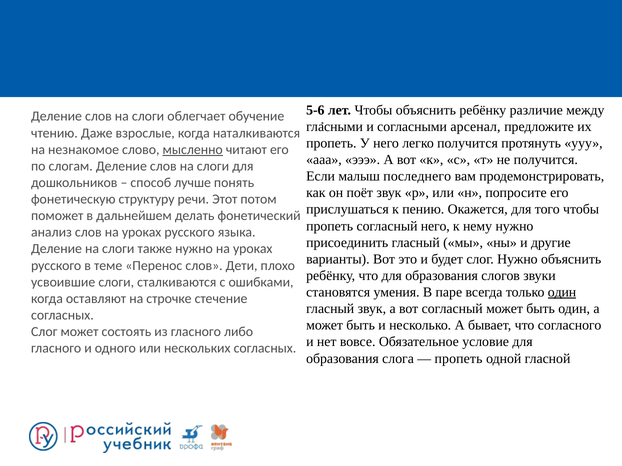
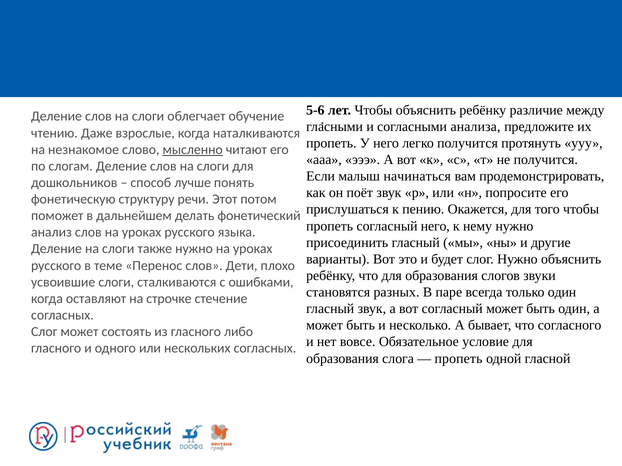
арсенал: арсенал -> анализа (476, 127)
последнего: последнего -> начинаться (417, 176)
умения: умения -> разных (396, 293)
один underline: present -> none (562, 293)
